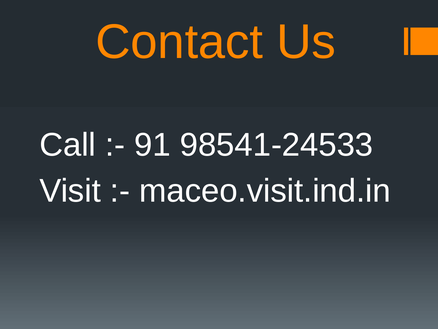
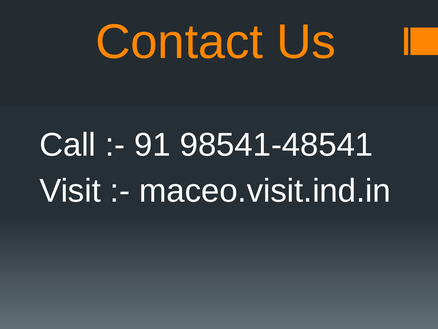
98541-24533: 98541-24533 -> 98541-48541 (276, 145)
